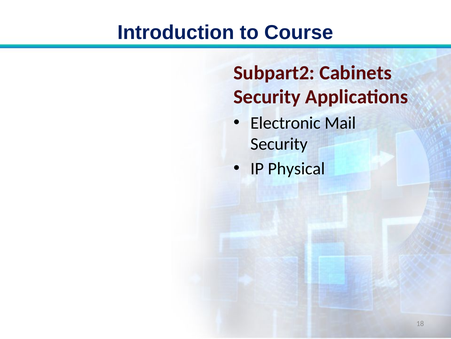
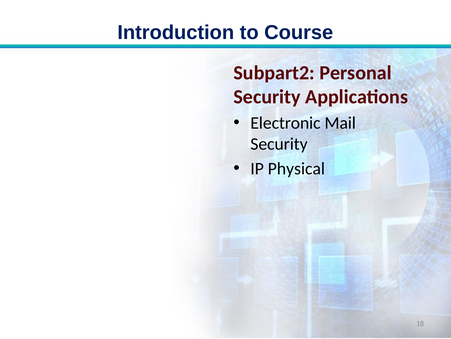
Cabinets: Cabinets -> Personal (356, 73)
